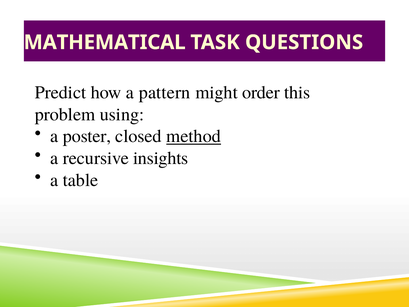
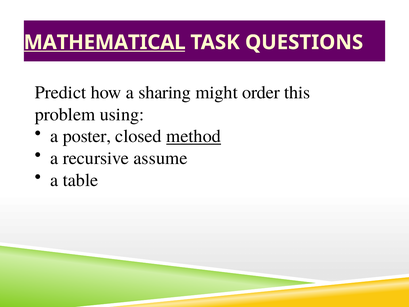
MATHEMATICAL underline: none -> present (105, 42)
pattern: pattern -> sharing (165, 93)
insights: insights -> assume (161, 158)
